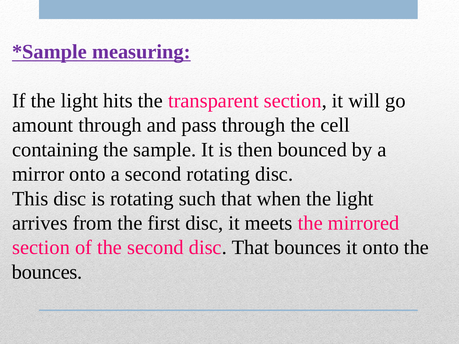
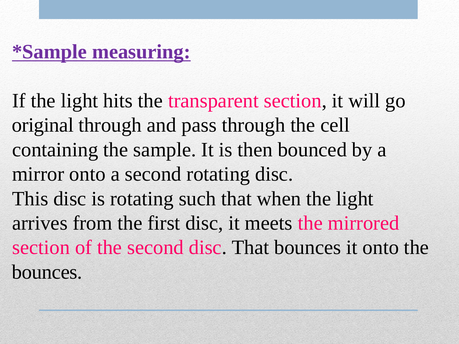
amount: amount -> original (43, 125)
